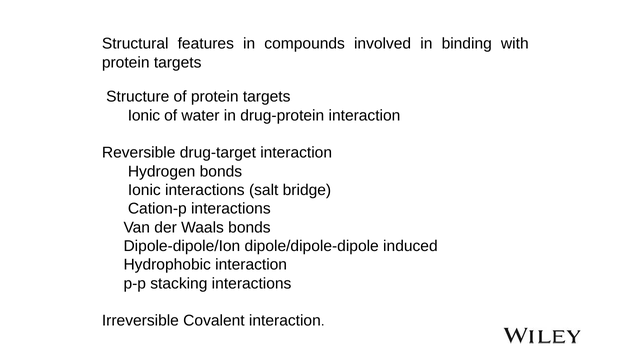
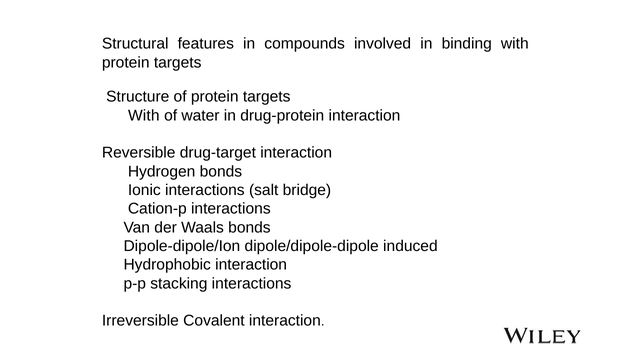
Ionic: Ionic -> With (144, 116)
